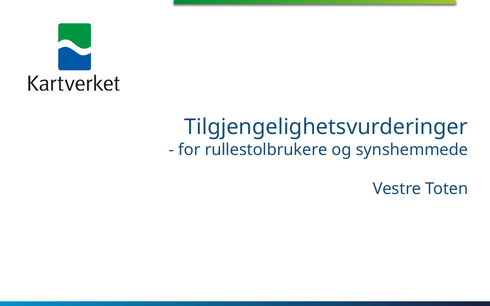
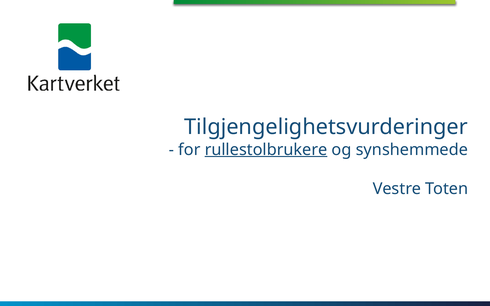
rullestolbrukere underline: none -> present (266, 150)
